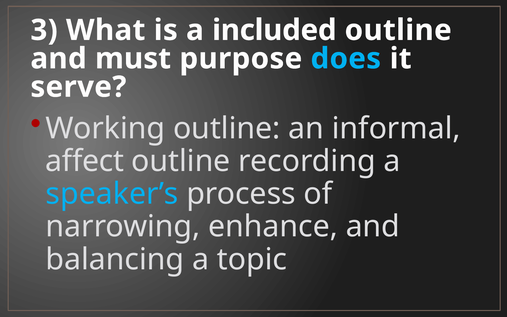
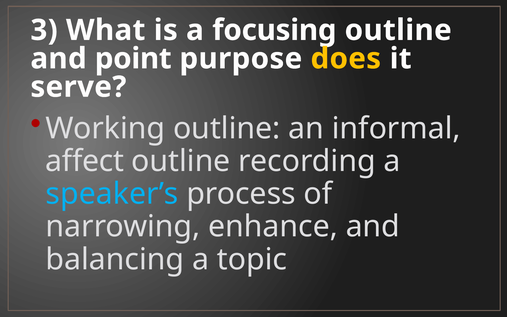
included: included -> focusing (274, 30)
must: must -> point (133, 59)
does colour: light blue -> yellow (346, 59)
